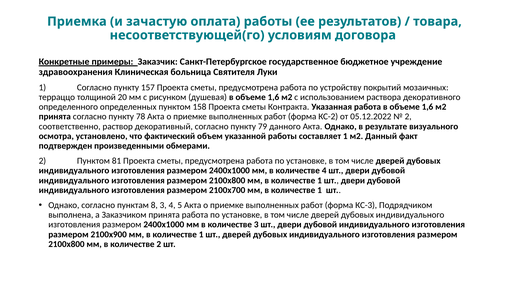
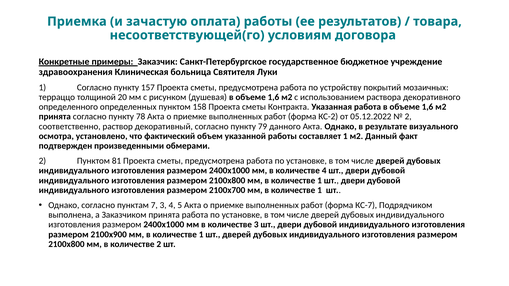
8: 8 -> 7 (154, 205)
КС-3: КС-3 -> КС-7 (366, 205)
